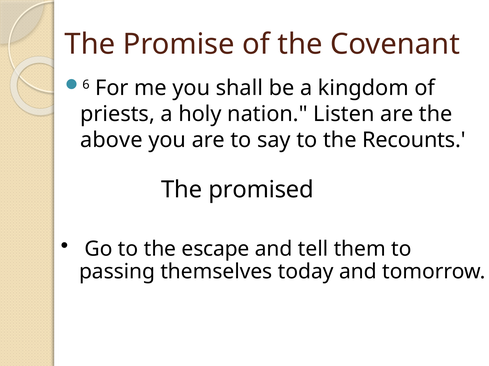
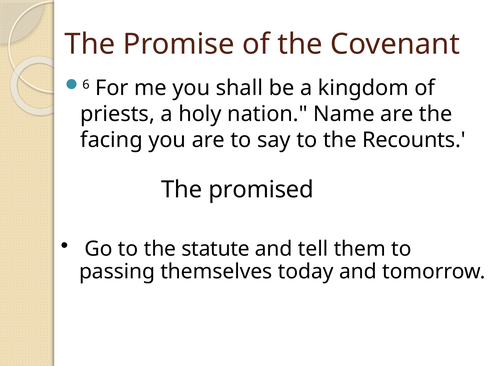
Listen: Listen -> Name (344, 114)
above: above -> facing (111, 140)
escape: escape -> statute (216, 249)
